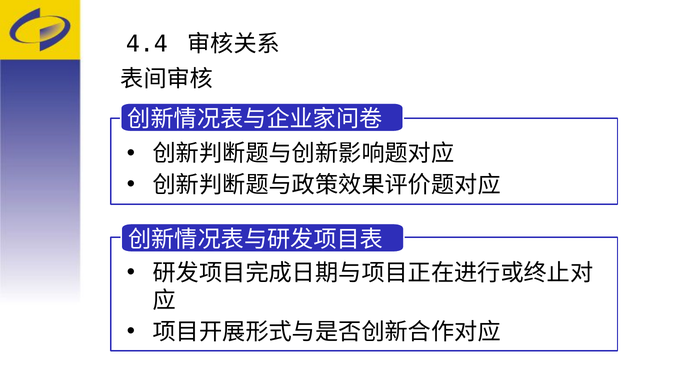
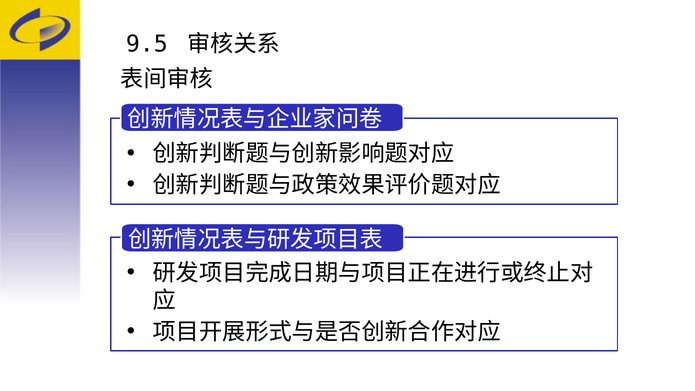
4.4: 4.4 -> 9.5 (147, 44)
